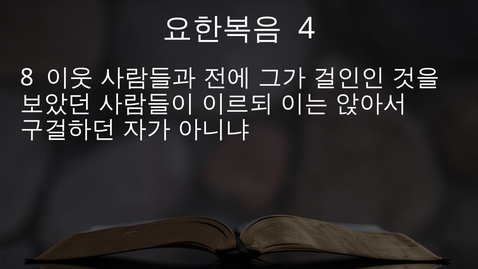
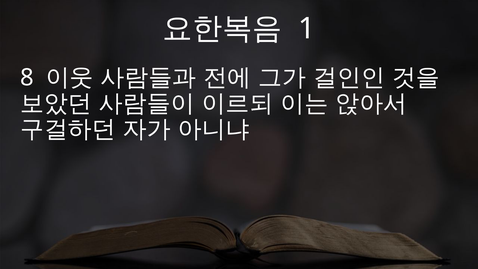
4: 4 -> 1 (307, 29)
